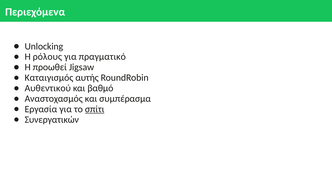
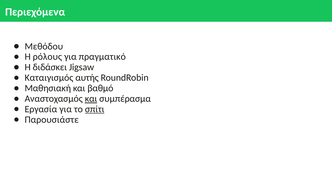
Unlocking: Unlocking -> Μεθόδου (44, 46)
προωθεί: προωθεί -> διδάσκει (50, 67)
Αυθεντικού: Αυθεντικού -> Μαθησιακή (48, 88)
και underline: none -> present (91, 99)
Συνεργατικών: Συνεργατικών -> Παρουσιάστε (52, 119)
